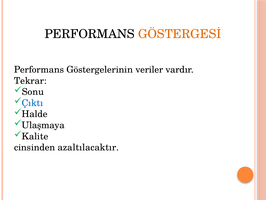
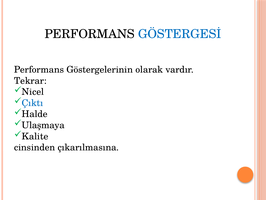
GÖSTERGESİ colour: orange -> blue (180, 34)
veriler: veriler -> olarak (149, 70)
Sonu: Sonu -> Nicel (33, 92)
azaltılacaktır: azaltılacaktır -> çıkarılmasına (88, 147)
